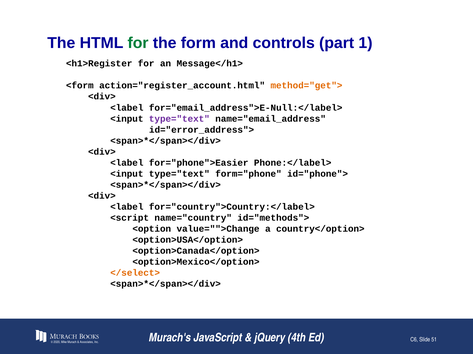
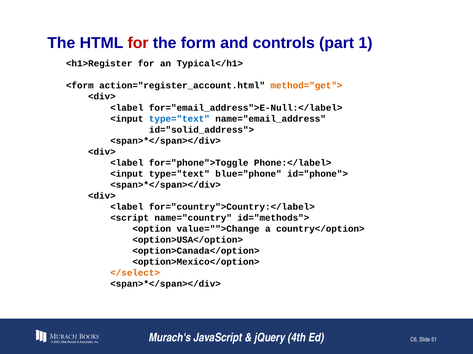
for colour: green -> red (138, 43)
Message</h1>: Message</h1> -> Typical</h1> (210, 64)
type="text colour: purple -> blue (179, 119)
id="error_address">: id="error_address"> -> id="solid_address"> (202, 130)
for="phone">Easier: for="phone">Easier -> for="phone">Toggle (199, 163)
form="phone: form="phone -> blue="phone (248, 174)
